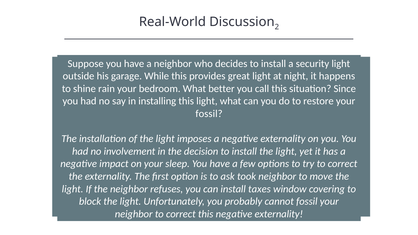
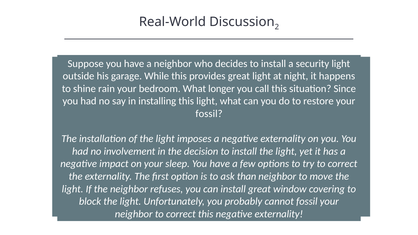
better: better -> longer (222, 89)
took: took -> than (247, 176)
install taxes: taxes -> great (260, 189)
